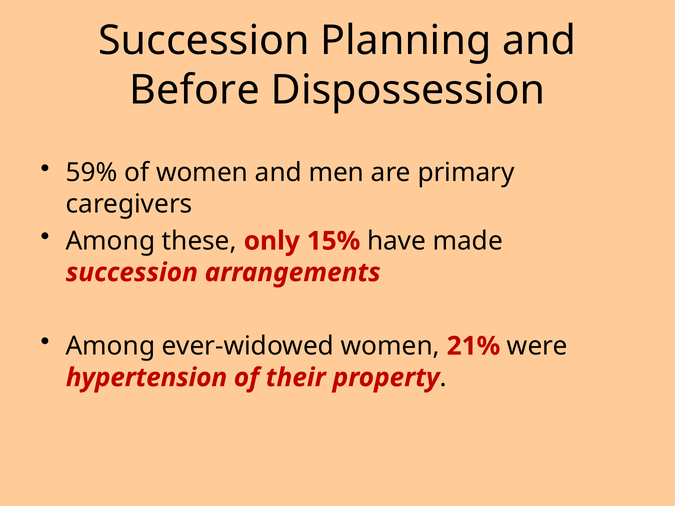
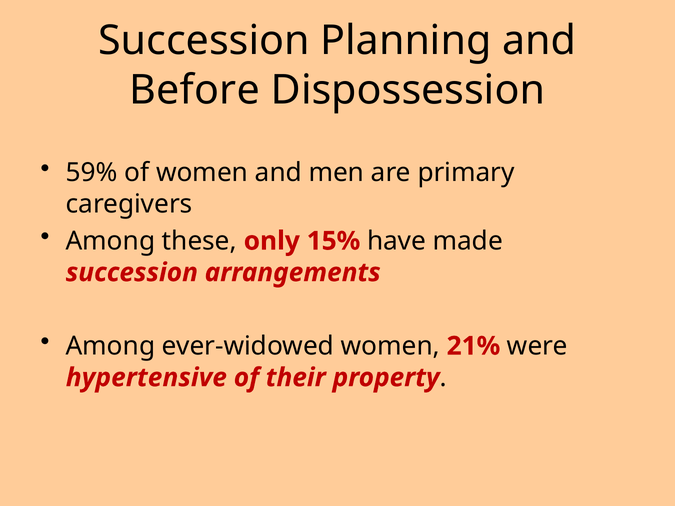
hypertension: hypertension -> hypertensive (146, 378)
